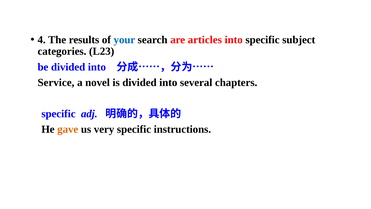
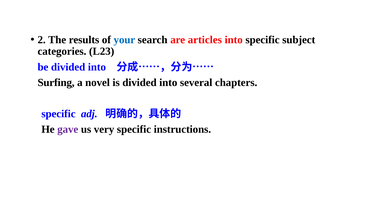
4: 4 -> 2 (42, 40)
Service: Service -> Surfing (56, 82)
gave colour: orange -> purple (68, 129)
